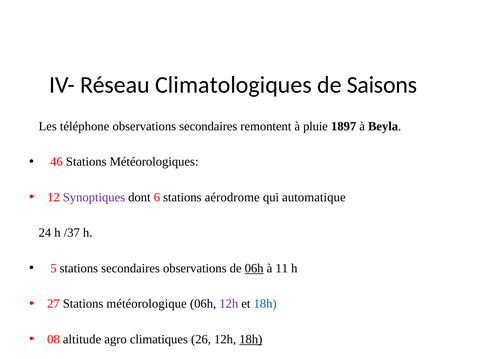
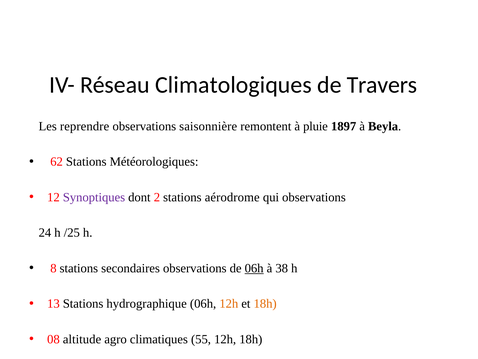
Saisons: Saisons -> Travers (382, 85)
téléphone: téléphone -> reprendre (85, 126)
observations secondaires: secondaires -> saisonnière (208, 126)
46: 46 -> 62 (57, 162)
6: 6 -> 2 (157, 197)
qui automatique: automatique -> observations (314, 197)
/37: /37 -> /25 (72, 232)
5: 5 -> 8 (53, 268)
11: 11 -> 38 (282, 268)
27: 27 -> 13 (53, 303)
météorologique: météorologique -> hydrographique (147, 303)
12h colour: purple -> orange (229, 303)
18h colour: blue -> orange (265, 303)
26: 26 -> 55 (201, 339)
18h underline: present -> none (251, 339)
